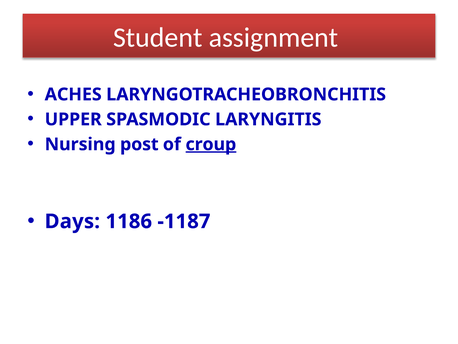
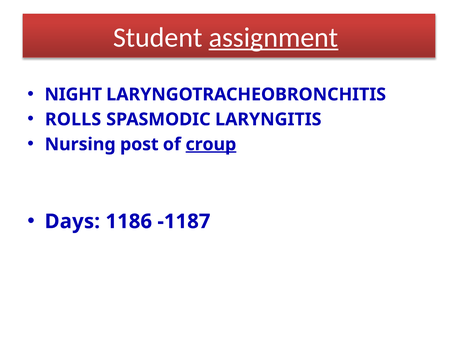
assignment underline: none -> present (273, 37)
ACHES: ACHES -> NIGHT (73, 94)
UPPER: UPPER -> ROLLS (73, 119)
